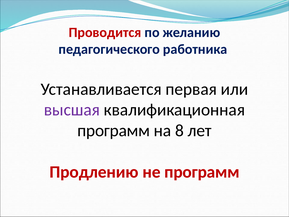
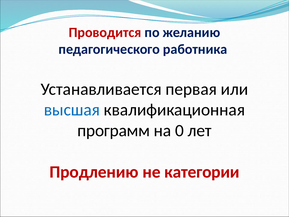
высшая colour: purple -> blue (72, 110)
8: 8 -> 0 (179, 130)
не программ: программ -> категории (202, 172)
